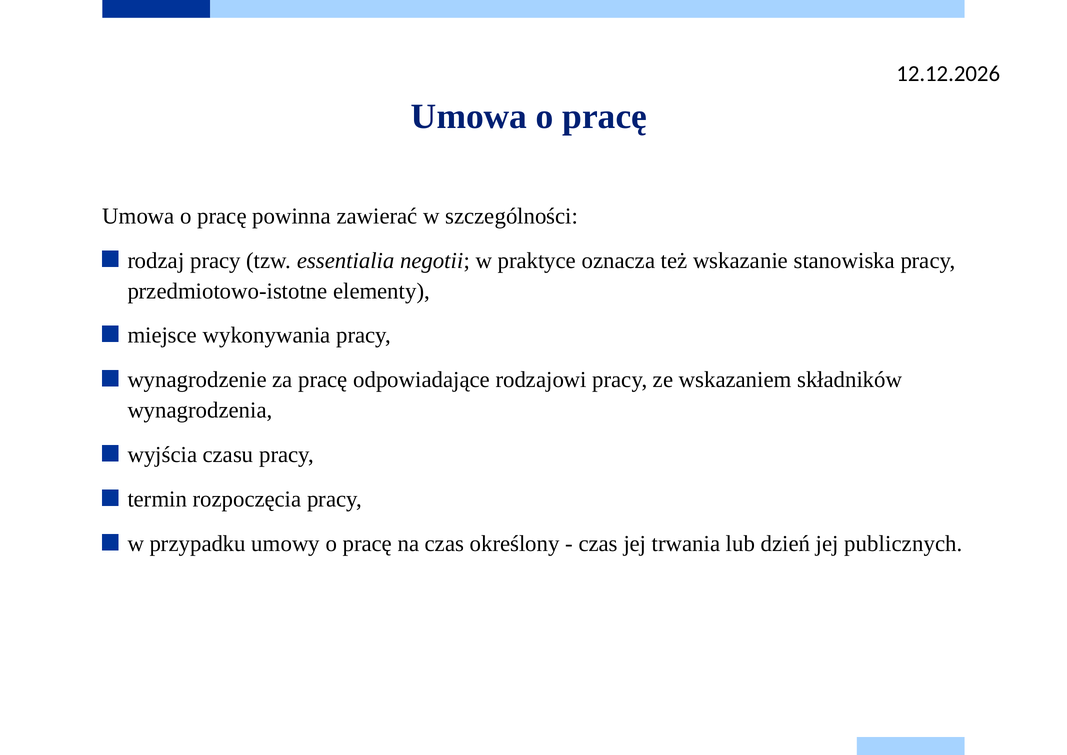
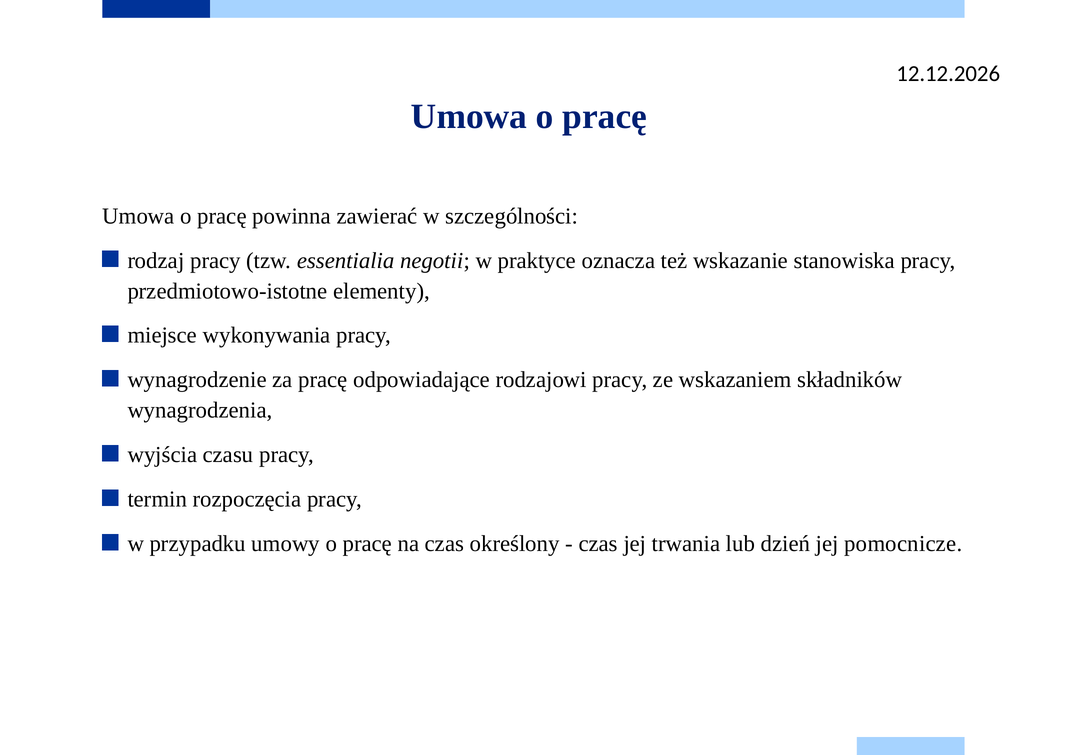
publicznych: publicznych -> pomocnicze (903, 543)
